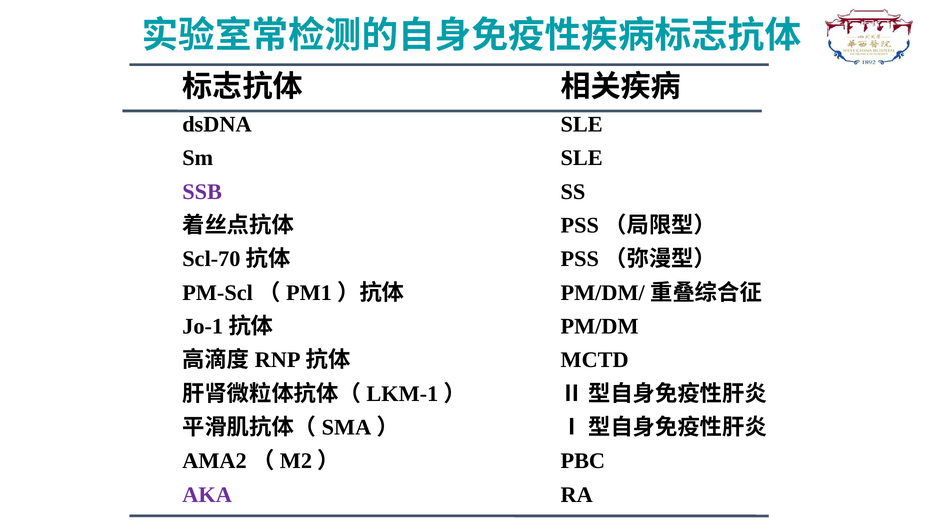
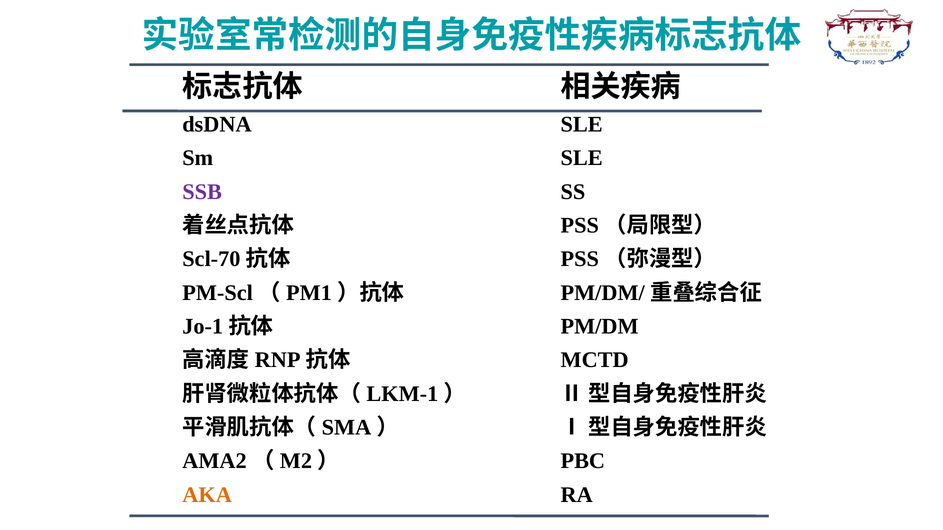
AKA colour: purple -> orange (207, 495)
